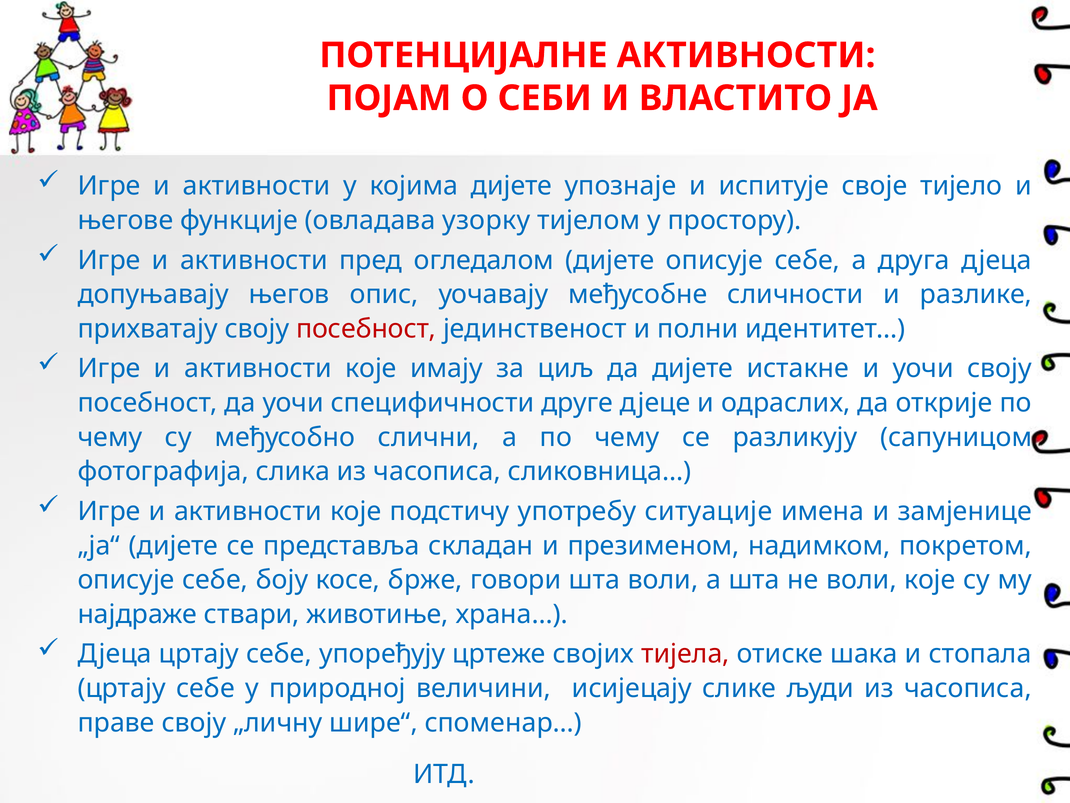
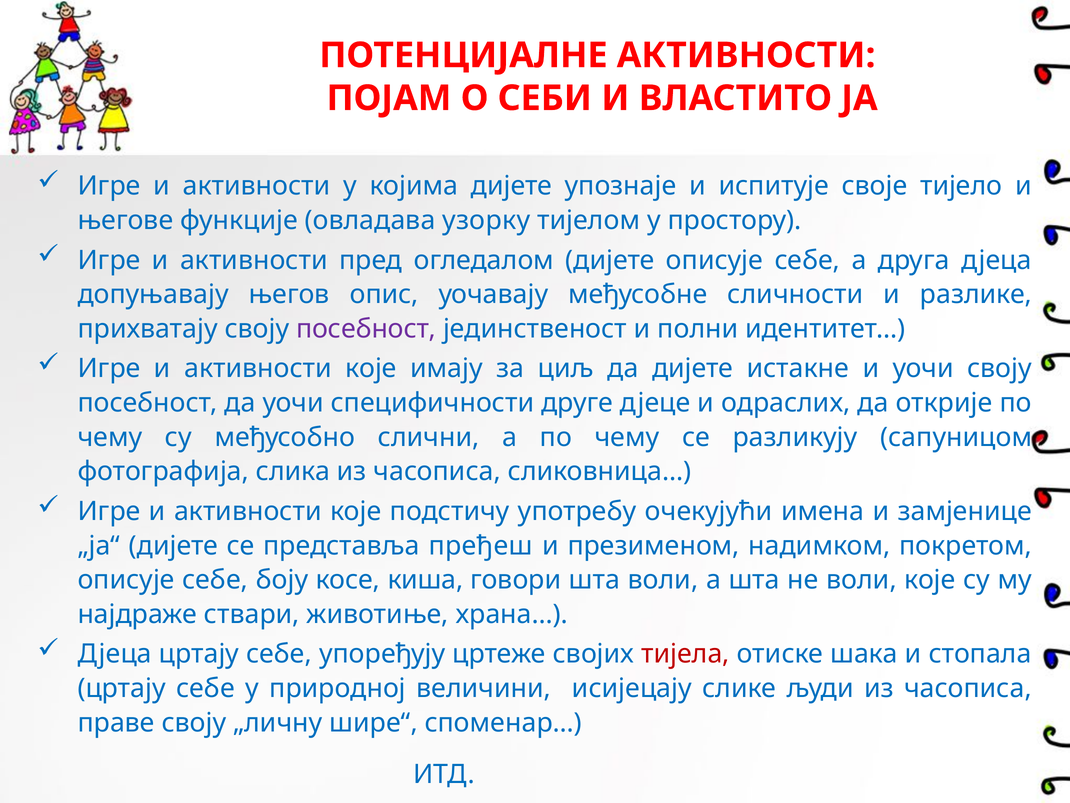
посебност colour: red -> purple (366, 329)
ситуације: ситуације -> очекујући (709, 511)
складан: складан -> пређеш (481, 545)
брже: брже -> киша (425, 580)
